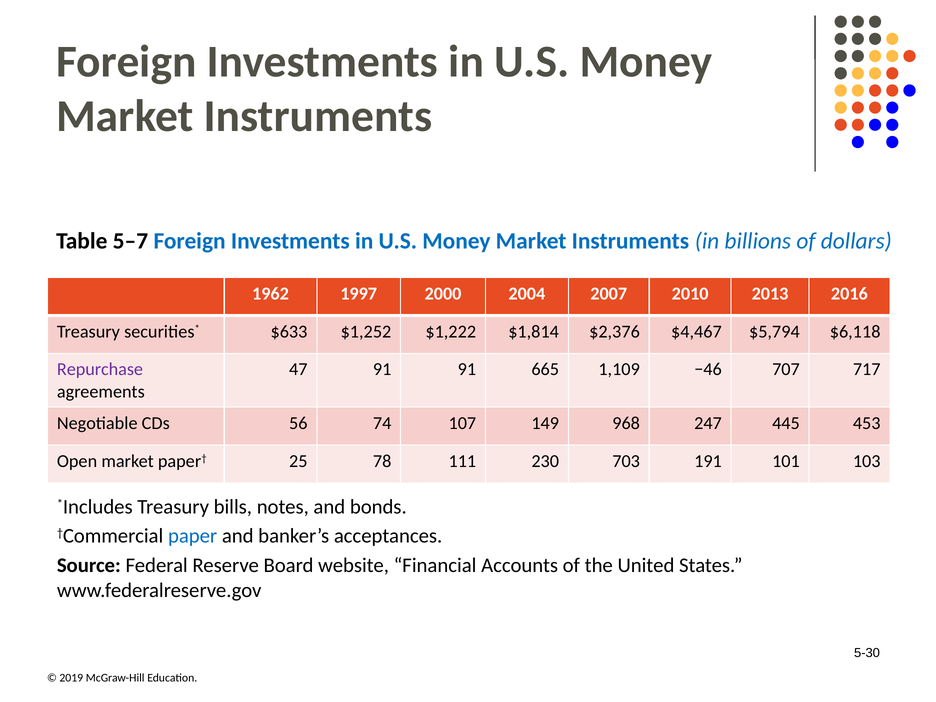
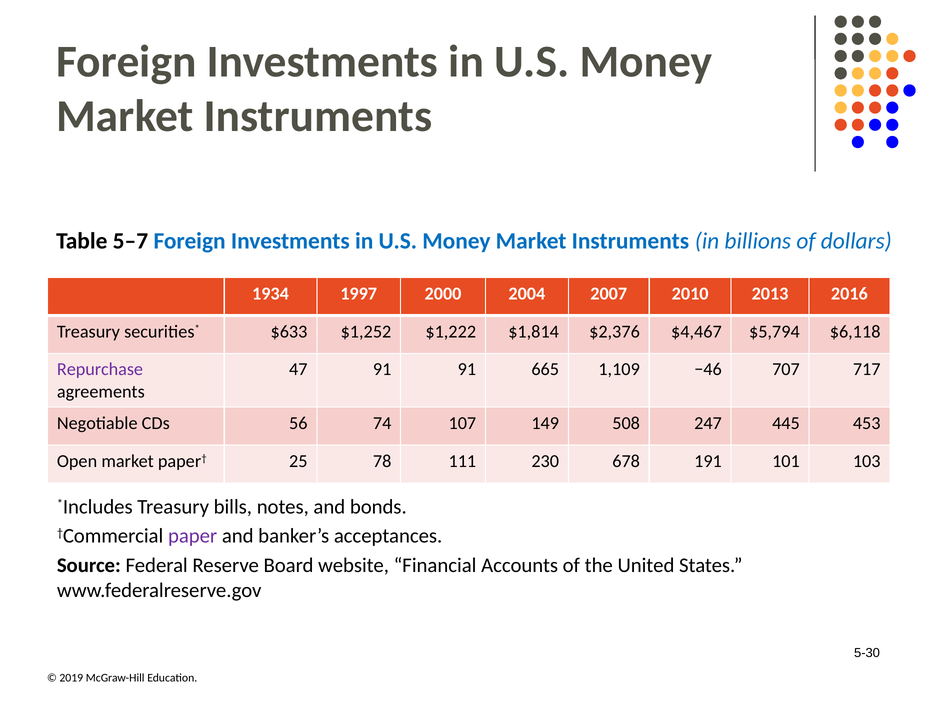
1962: 1962 -> 1934 (270, 294)
968: 968 -> 508 (626, 423)
703: 703 -> 678 (626, 461)
paper colour: blue -> purple (193, 536)
